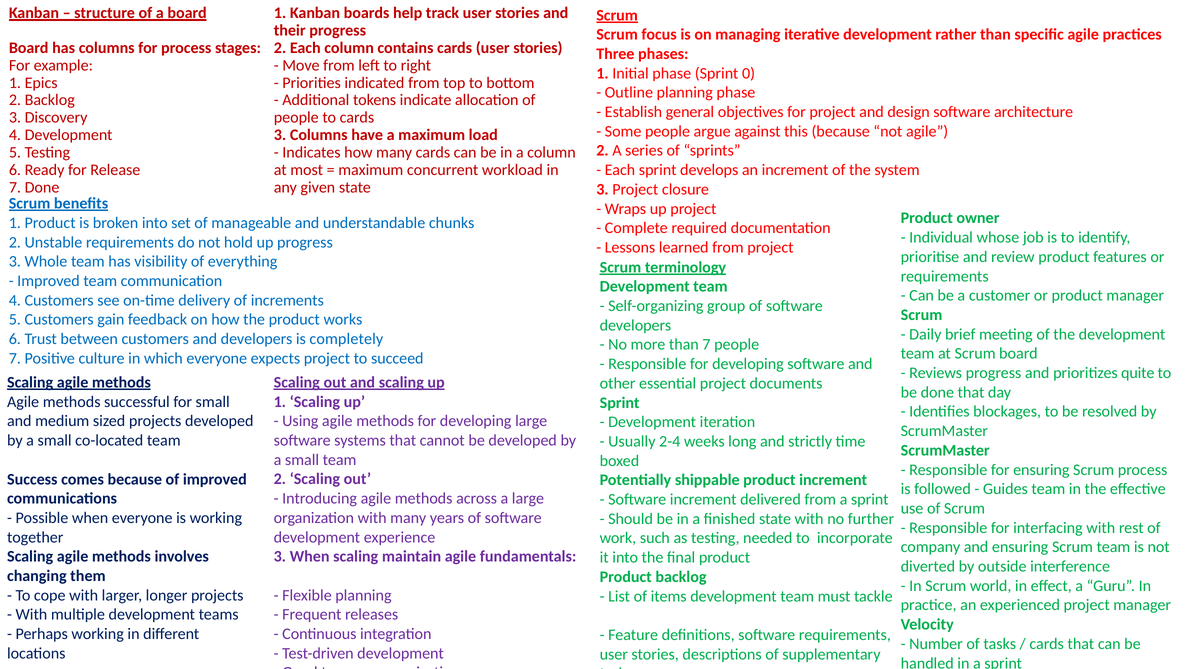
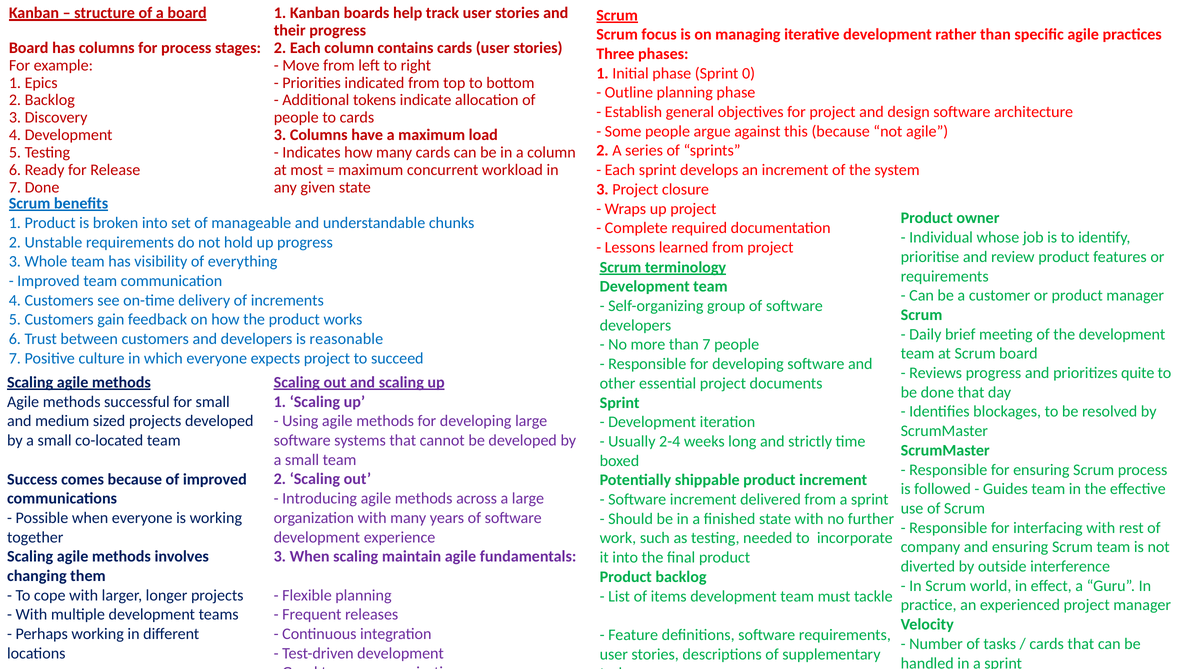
completely: completely -> reasonable (346, 339)
